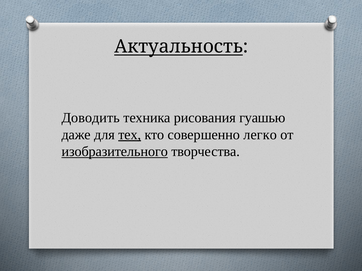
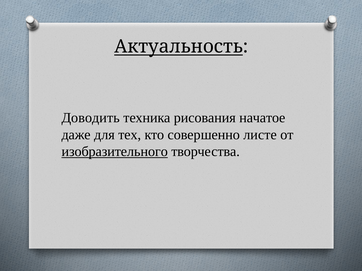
гуашью: гуашью -> начатое (262, 118)
тех underline: present -> none (130, 135)
легко: легко -> листе (260, 135)
